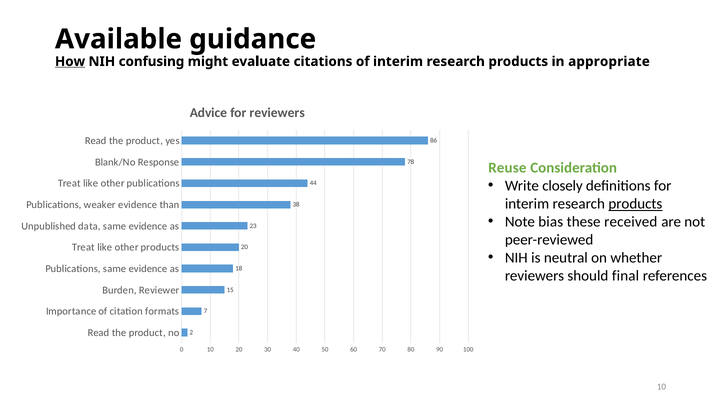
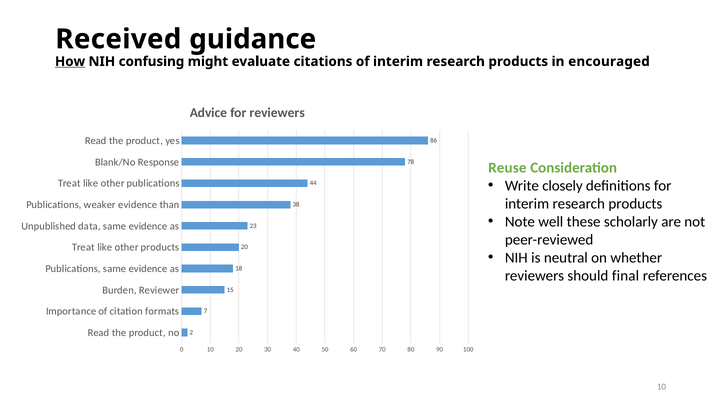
Available: Available -> Received (118, 39)
appropriate: appropriate -> encouraged (609, 62)
products underline: present -> none (635, 204)
bias: bias -> well (551, 222)
received: received -> scholarly (631, 222)
